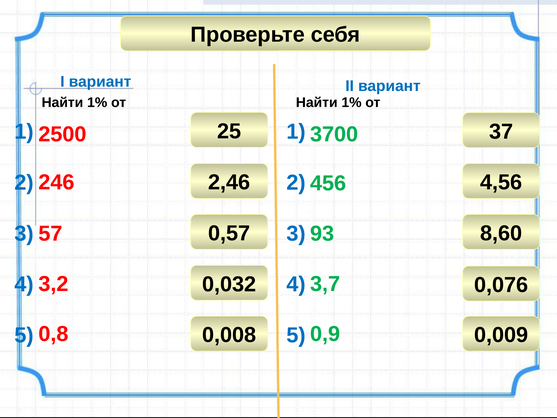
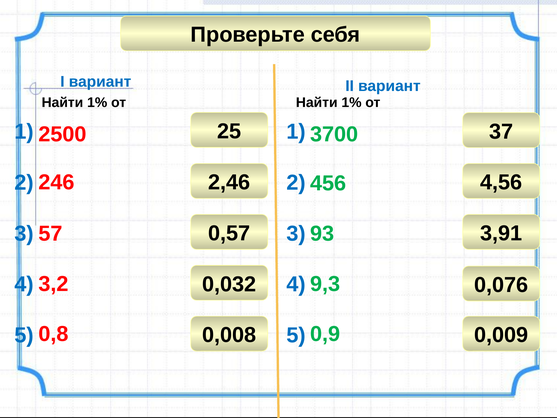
8,60: 8,60 -> 3,91 (501, 233)
3,7: 3,7 -> 9,3 (325, 284)
